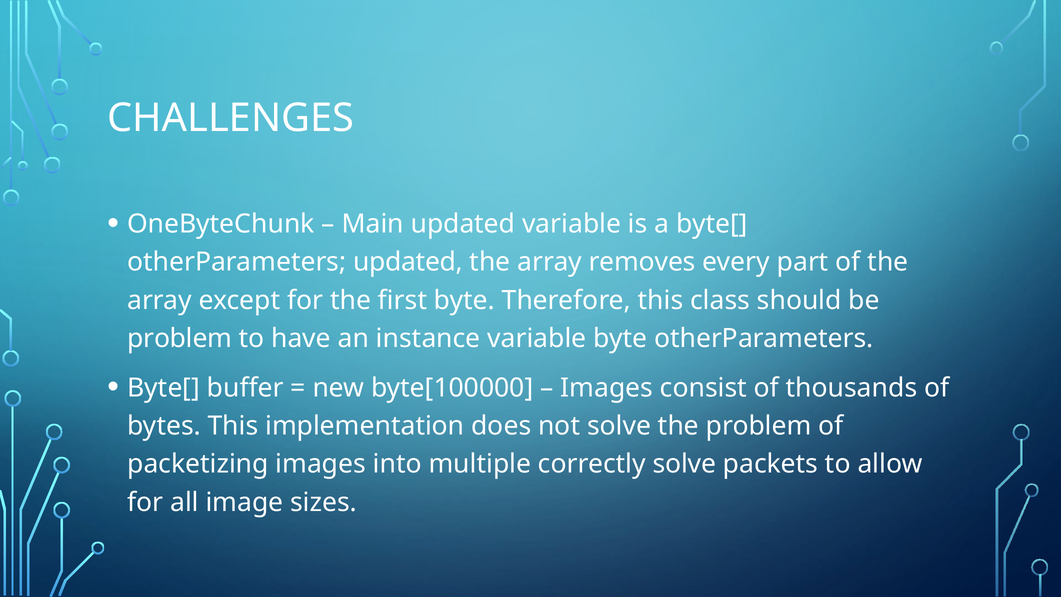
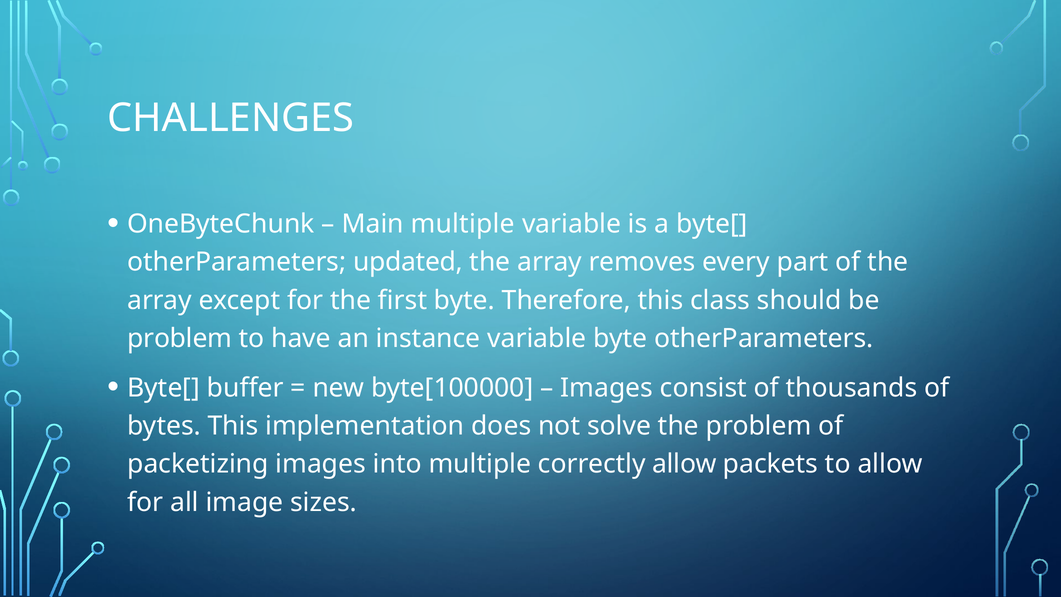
Main updated: updated -> multiple (463, 224)
correctly solve: solve -> allow (684, 464)
